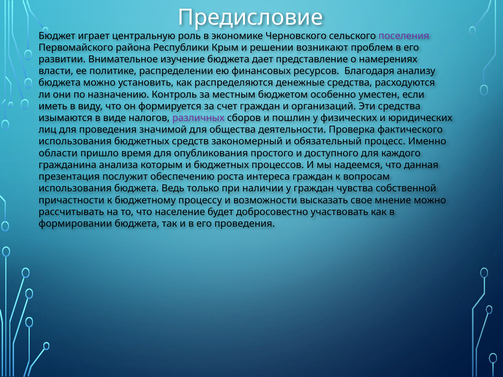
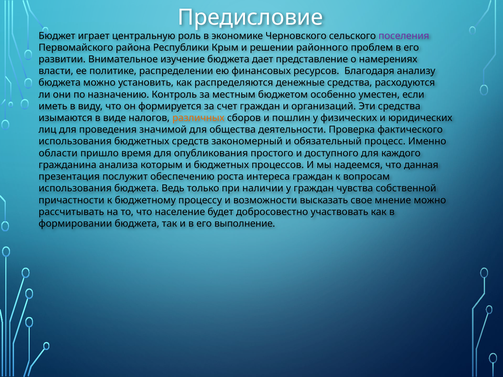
возникают: возникают -> районного (322, 48)
различных colour: purple -> orange (198, 118)
его проведения: проведения -> выполнение (245, 224)
